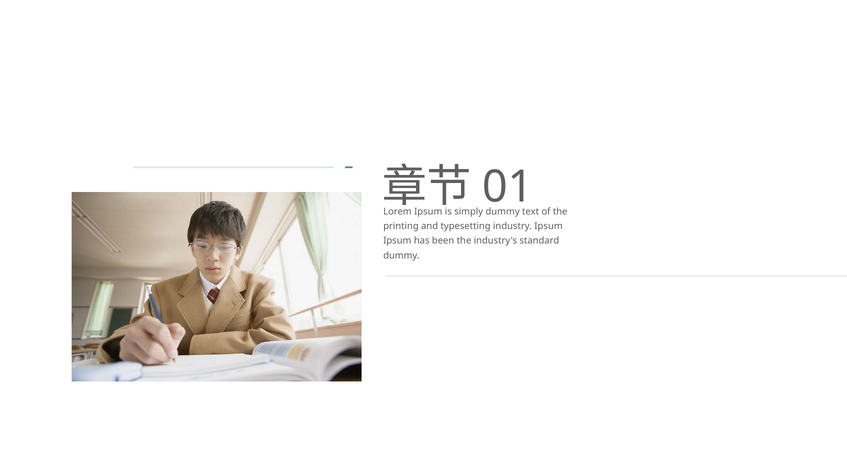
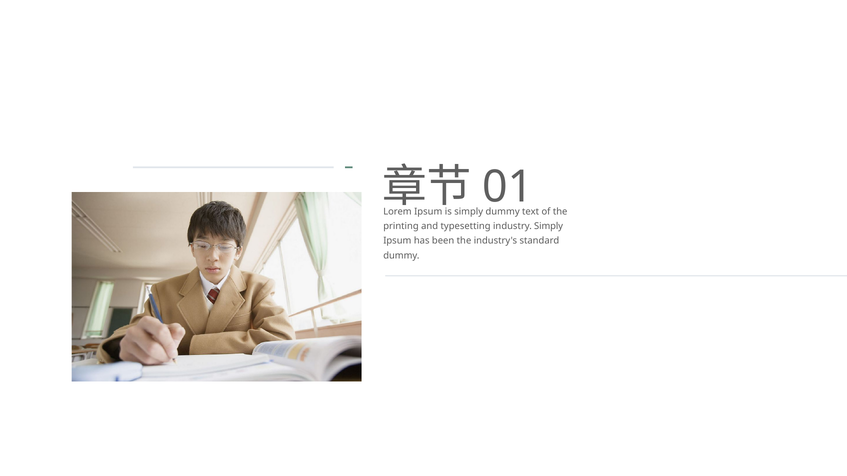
industry Ipsum: Ipsum -> Simply (549, 226)
